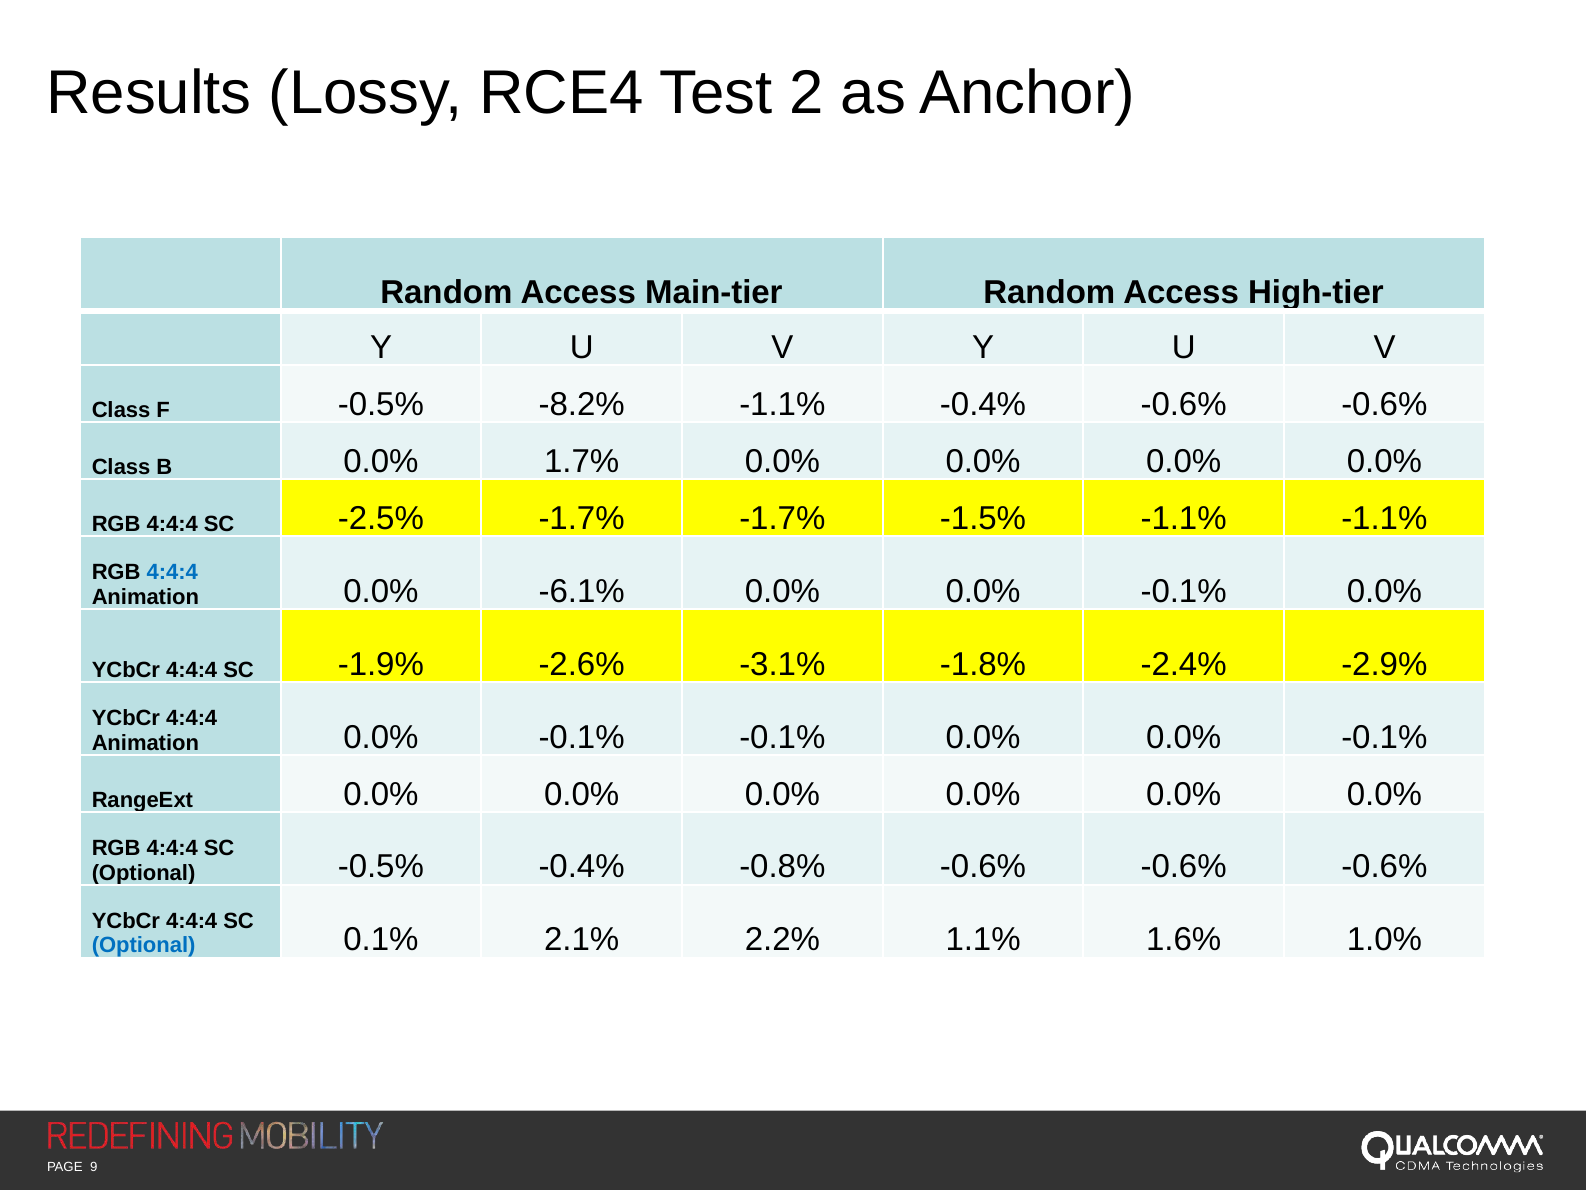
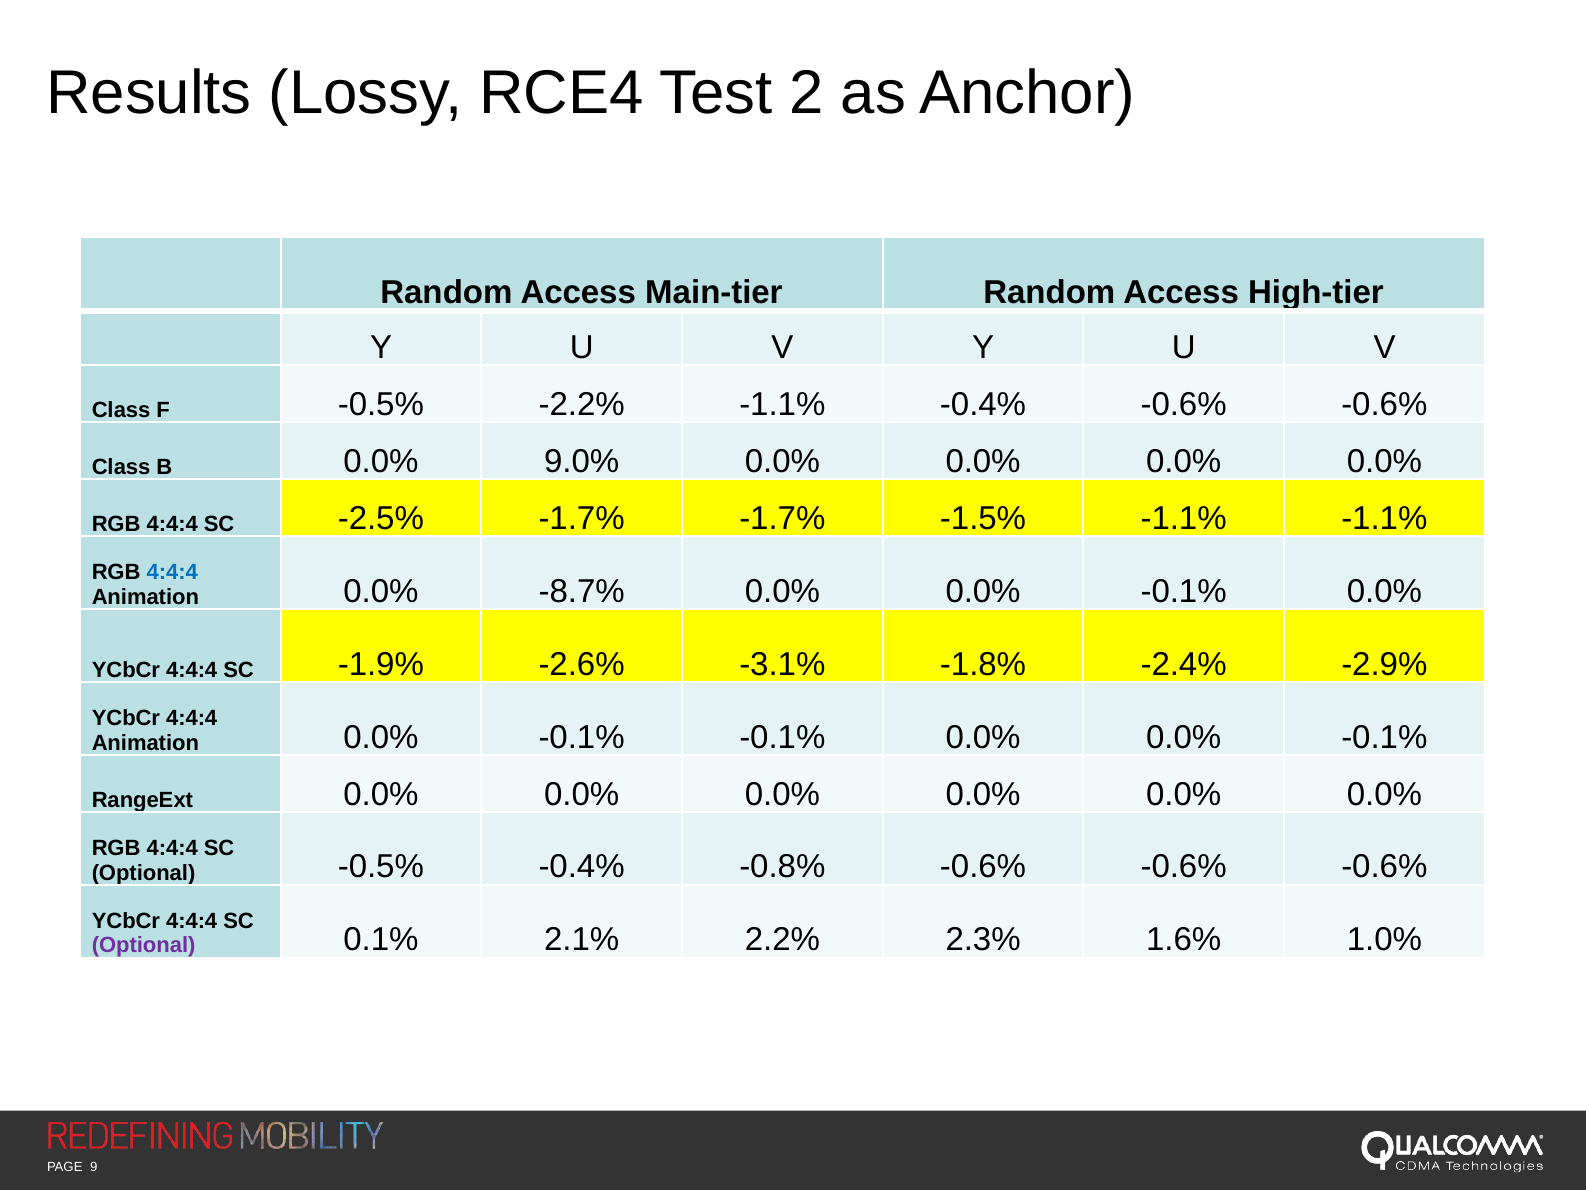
-8.2%: -8.2% -> -2.2% (582, 404)
1.7%: 1.7% -> 9.0% (582, 461)
-6.1%: -6.1% -> -8.7% (582, 591)
Optional colour: blue -> purple (144, 945)
1.1%: 1.1% -> 2.3% (983, 940)
